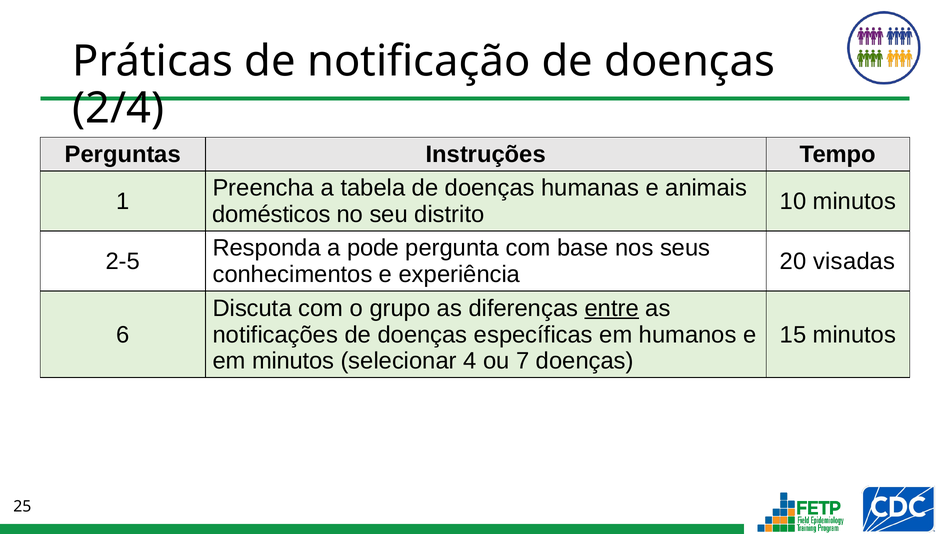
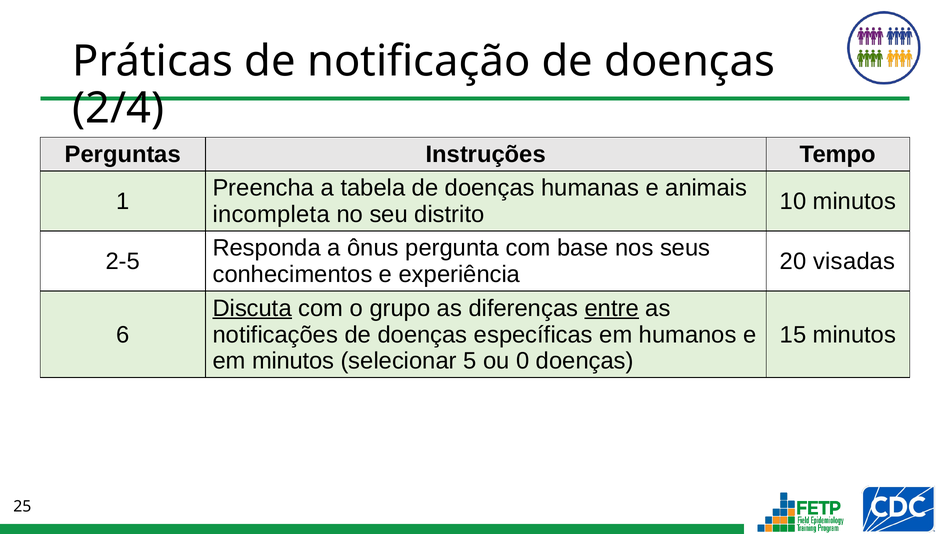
domésticos: domésticos -> incompleta (271, 215)
pode: pode -> ônus (373, 248)
Discuta underline: none -> present (252, 308)
4: 4 -> 5 (470, 361)
7: 7 -> 0 (523, 361)
